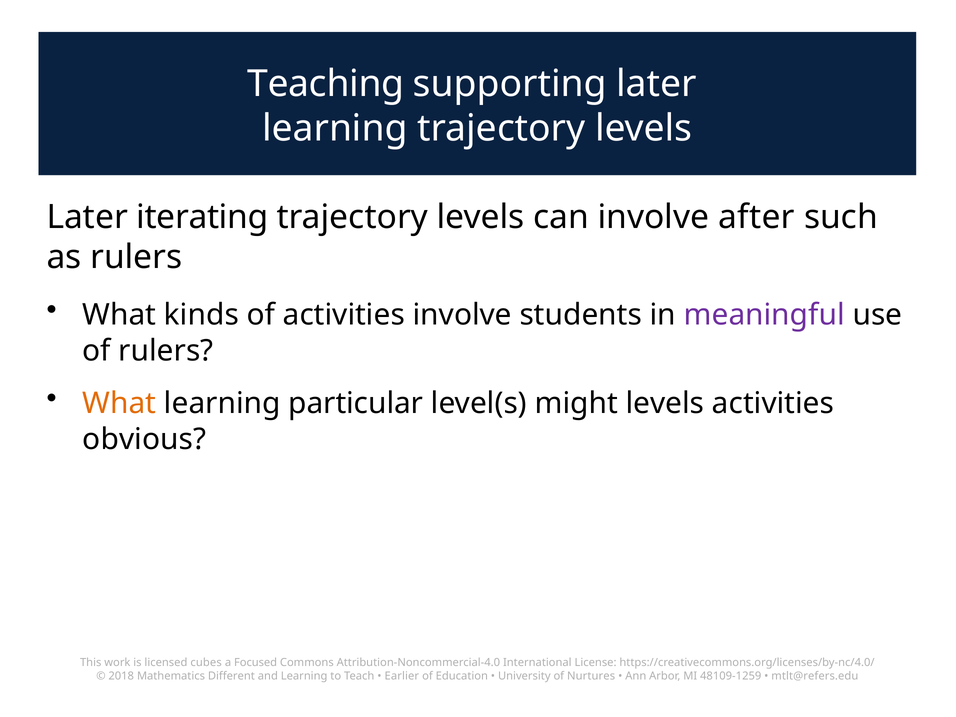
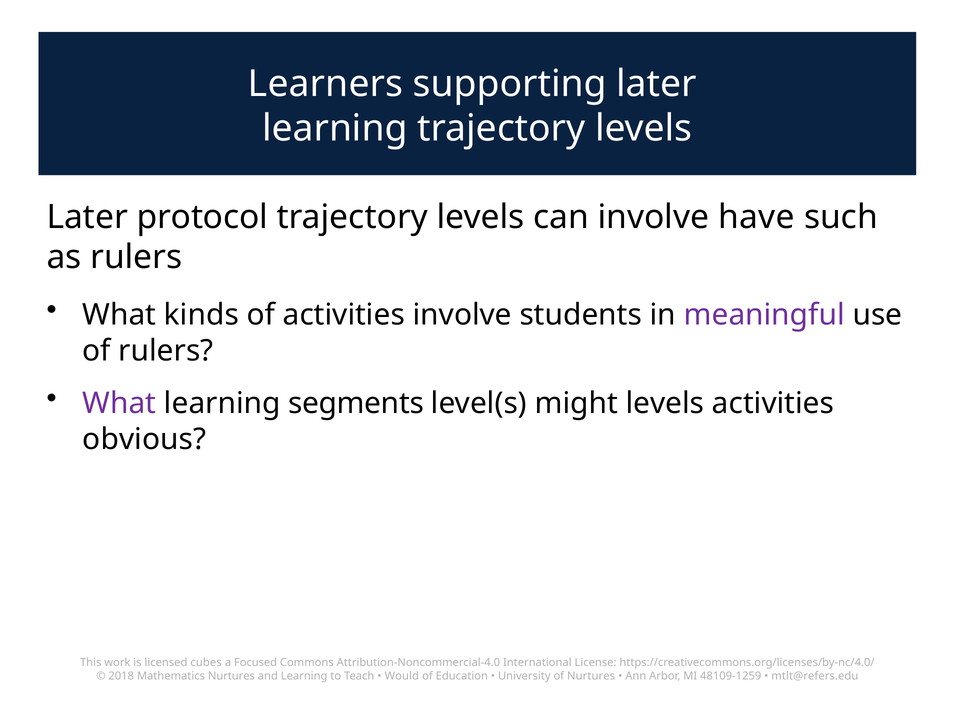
Teaching: Teaching -> Learners (326, 84)
iterating: iterating -> protocol (202, 217)
after: after -> have (756, 217)
What colour: orange -> purple (119, 404)
particular: particular -> segments (356, 404)
Mathematics Different: Different -> Nurtures (231, 676)
Earlier: Earlier -> Would (402, 676)
